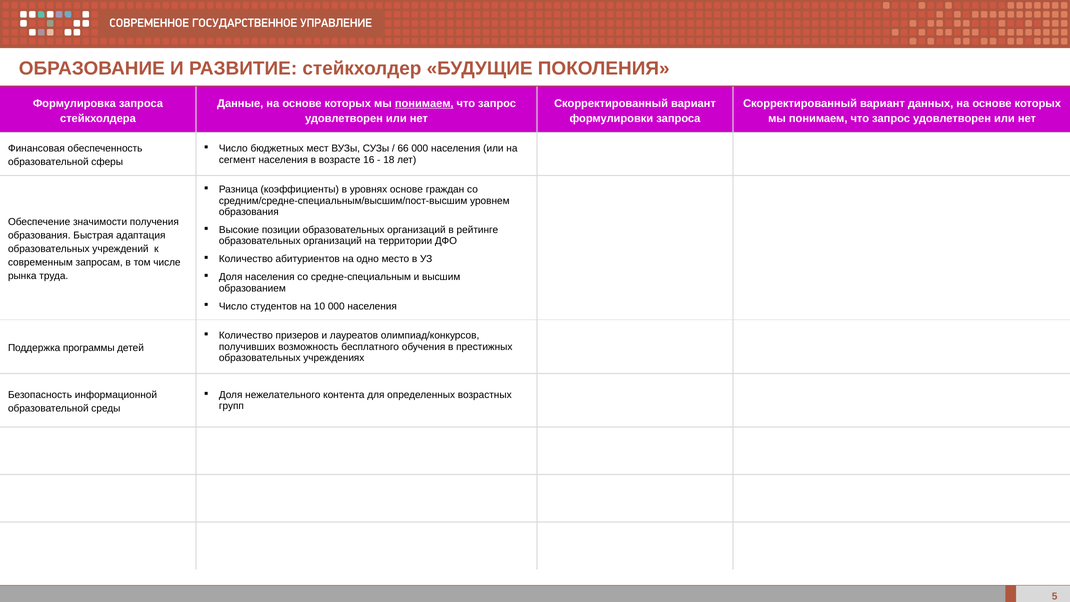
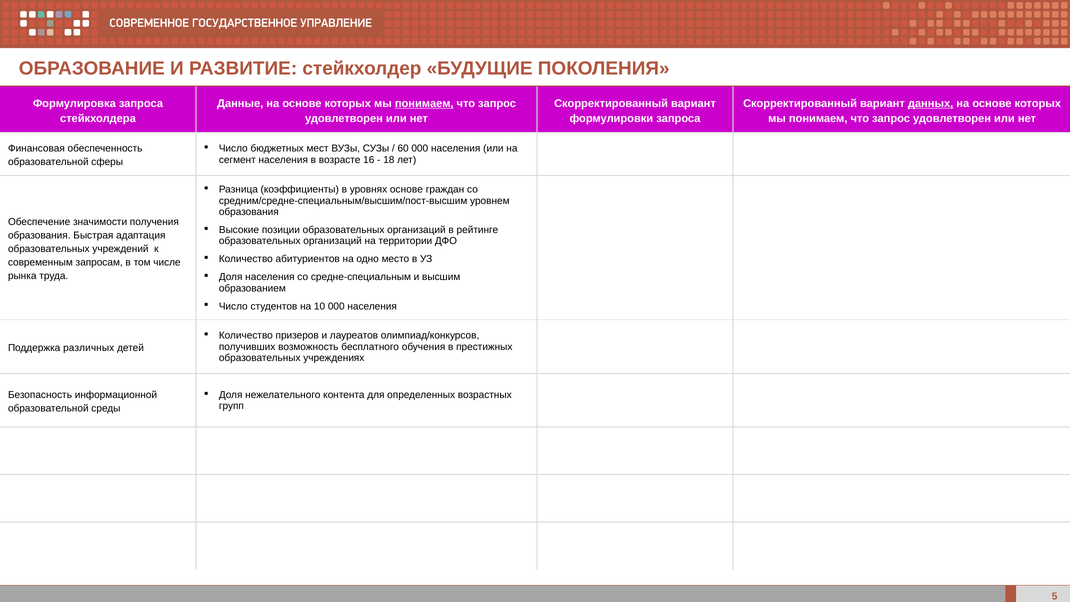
данных underline: none -> present (931, 103)
66: 66 -> 60 (403, 149)
программы: программы -> различных (89, 348)
